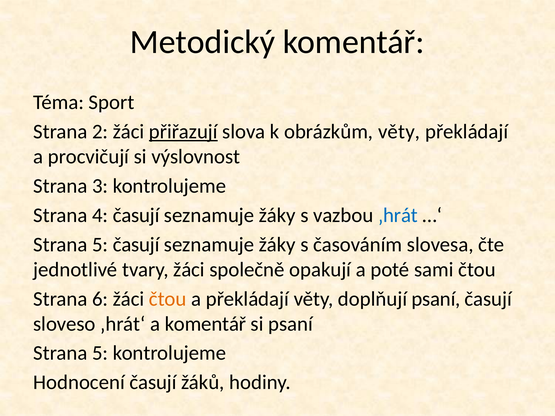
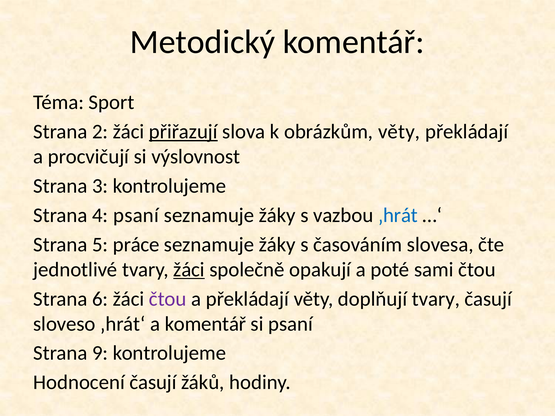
4 časují: časují -> psaní (136, 215)
5 časují: časují -> práce (136, 245)
žáci underline: none -> present (189, 270)
čtou colour: orange -> purple (168, 299)
doplňují psaní: psaní -> tvary (436, 299)
5: 5 -> 9 (100, 353)
